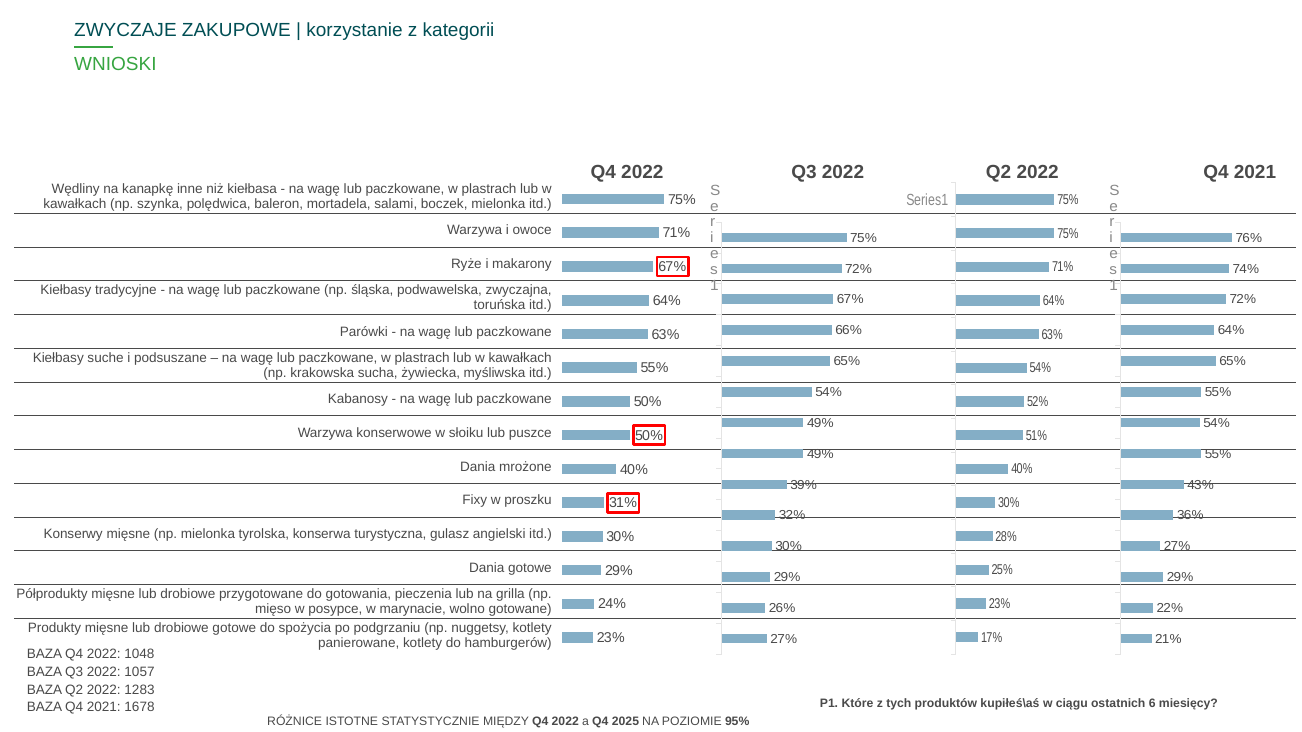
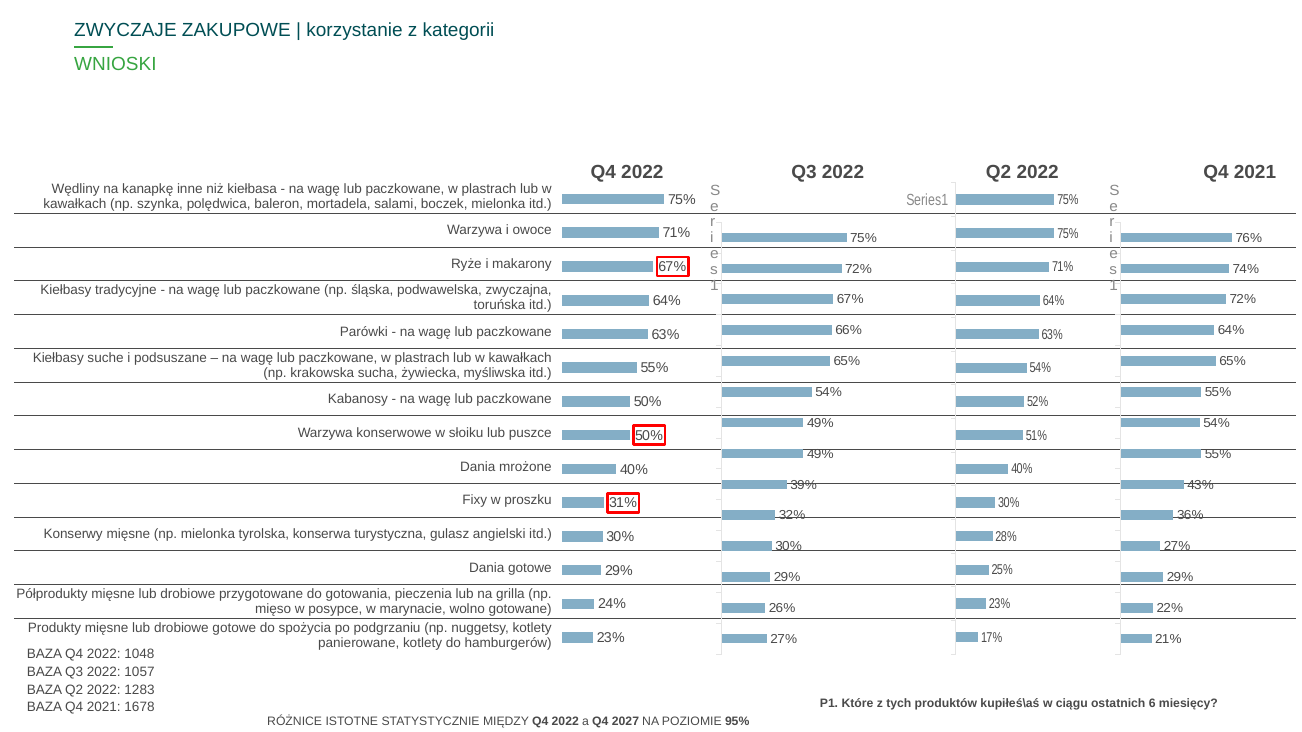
2025: 2025 -> 2027 (625, 722)
